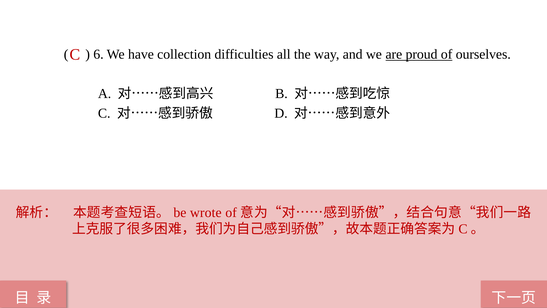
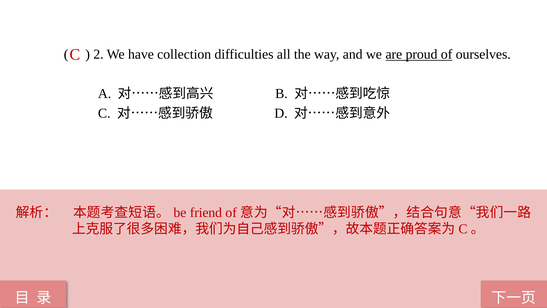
6: 6 -> 2 (98, 54)
wrote: wrote -> friend (206, 212)
